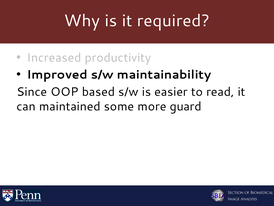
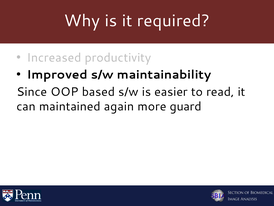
some: some -> again (119, 106)
